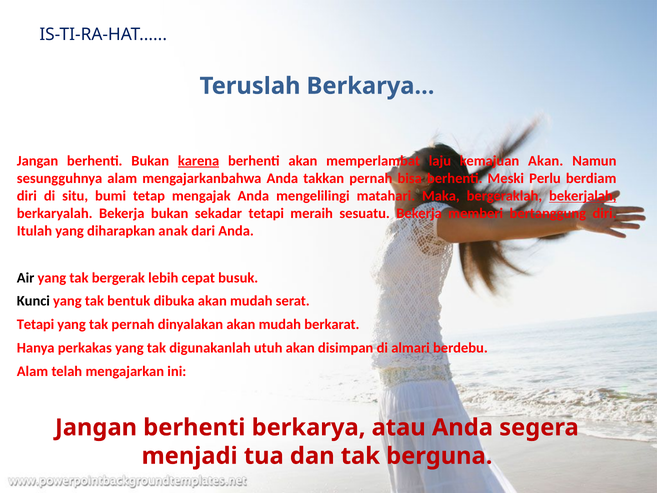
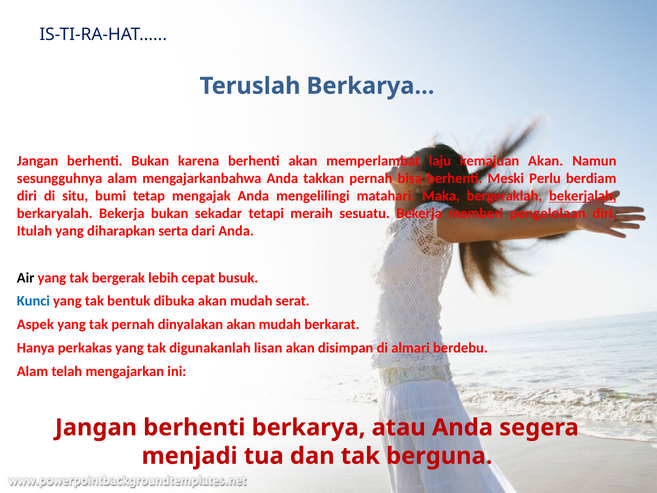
karena underline: present -> none (199, 161)
bertanggung: bertanggung -> pengelolaan (548, 213)
anak: anak -> serta (173, 231)
Kunci colour: black -> blue (33, 301)
Tetapi: Tetapi -> Aspek (35, 324)
utuh: utuh -> lisan (268, 348)
